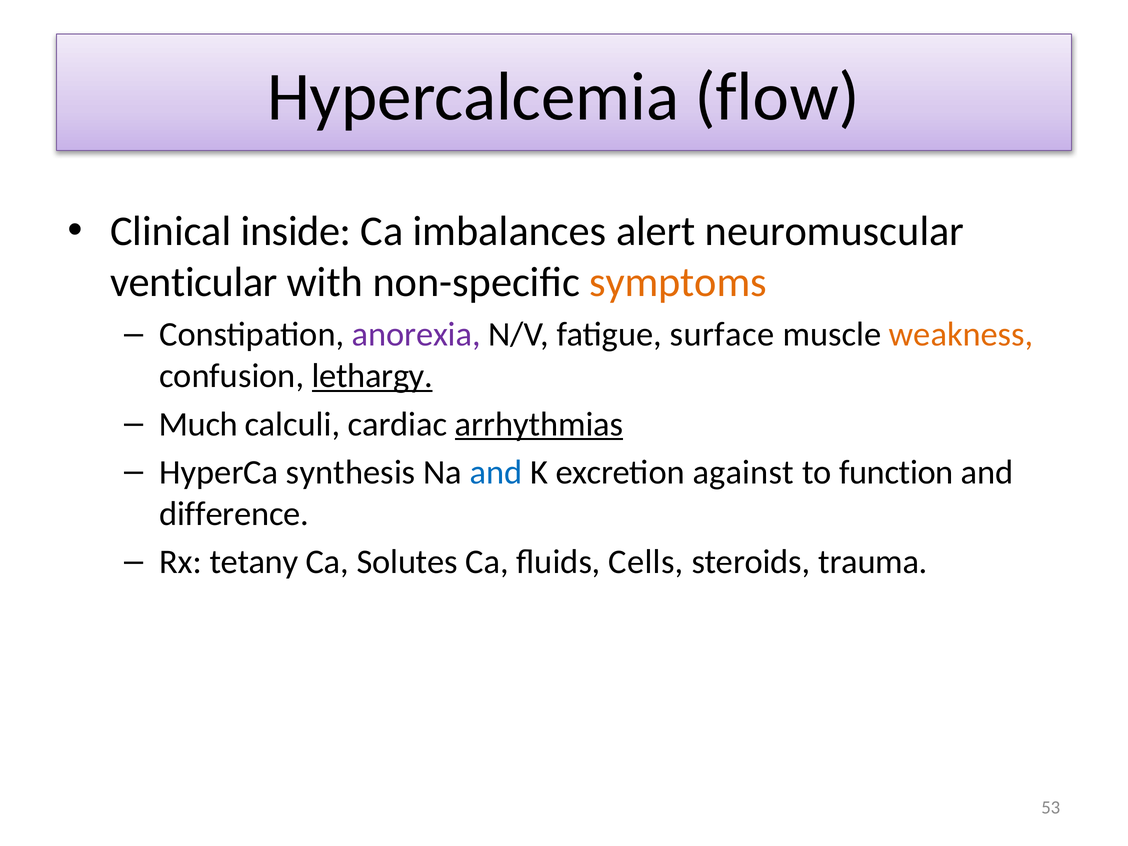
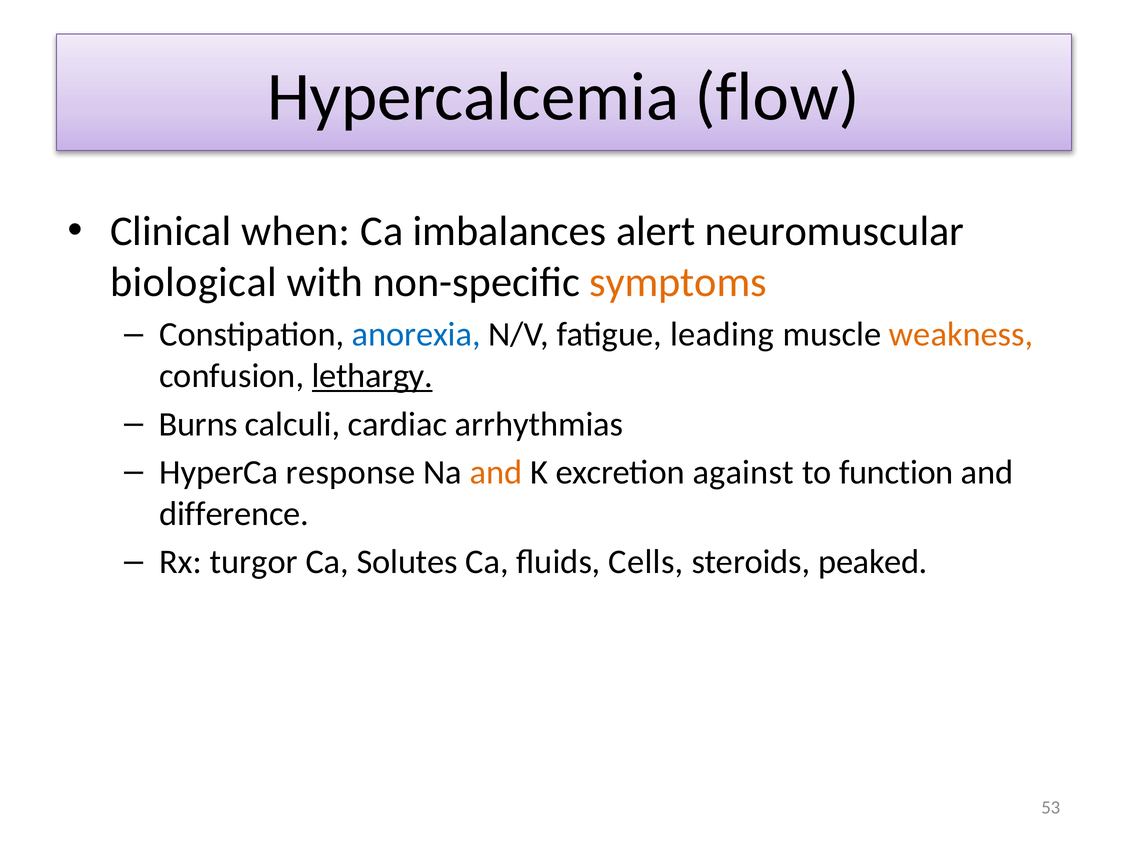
inside: inside -> when (296, 231)
venticular: venticular -> biological (193, 282)
anorexia colour: purple -> blue (416, 335)
surface: surface -> leading (722, 335)
Much: Much -> Burns (198, 424)
arrhythmias underline: present -> none (539, 424)
synthesis: synthesis -> response (351, 472)
and colour: blue -> orange (496, 472)
tetany: tetany -> turgor (254, 562)
trauma: trauma -> peaked (873, 562)
